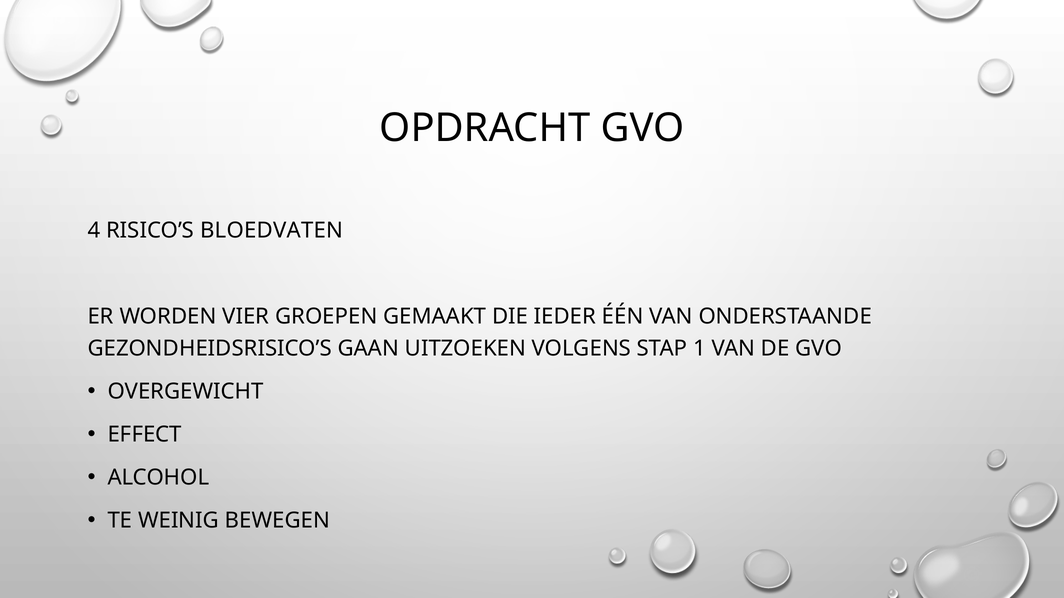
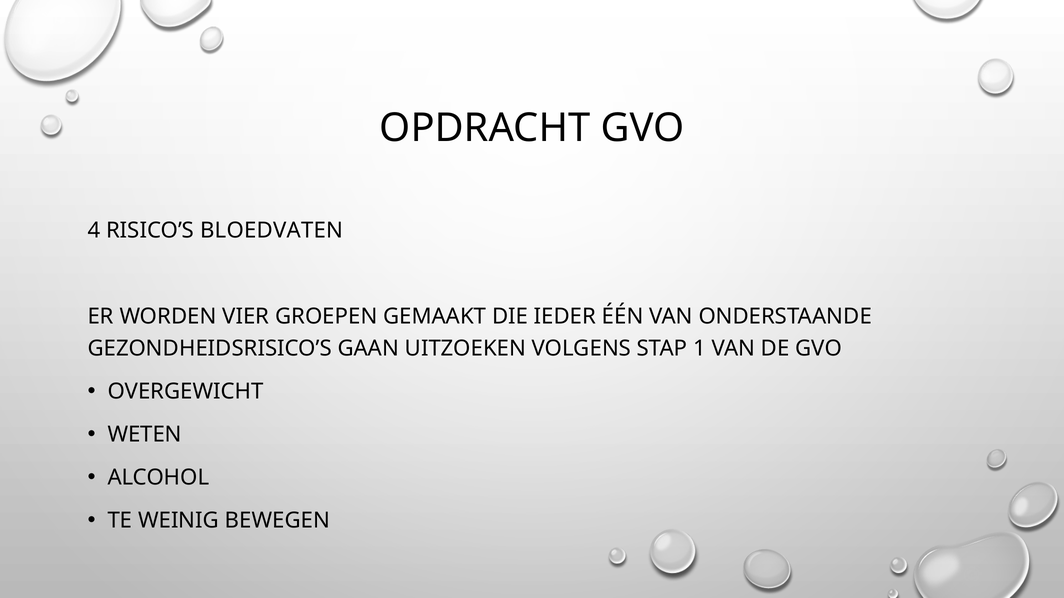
EFFECT: EFFECT -> WETEN (145, 435)
